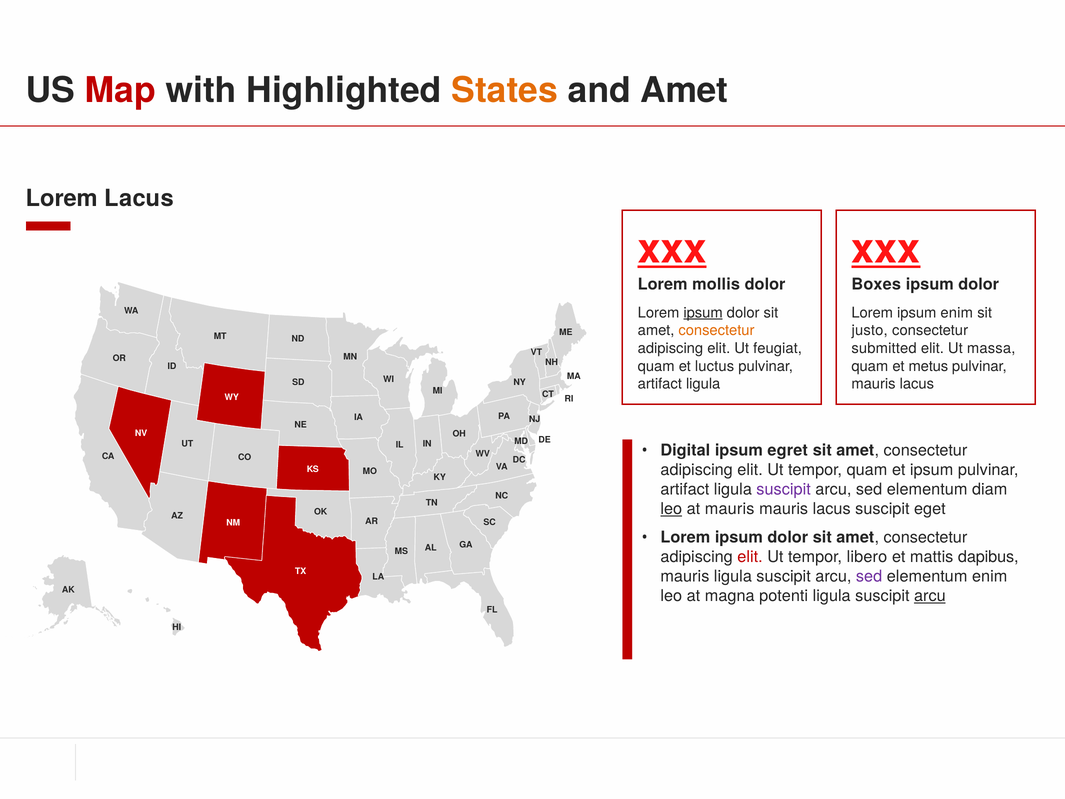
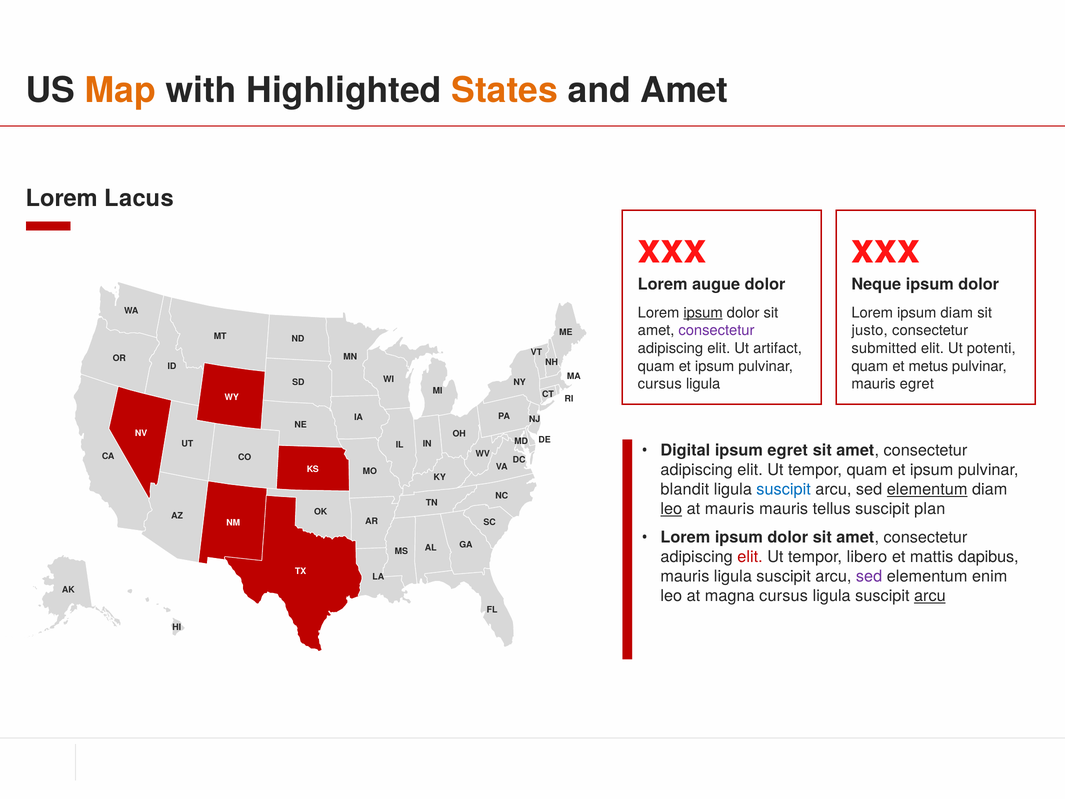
Map colour: red -> orange (120, 91)
xxx underline: present -> none (672, 249)
xxx underline: present -> none (886, 249)
mollis: mollis -> augue (716, 284)
Boxes: Boxes -> Neque (876, 284)
ipsum enim: enim -> diam (957, 313)
consectetur colour: orange -> purple (716, 331)
feugiat: feugiat -> artifact (778, 348)
massa: massa -> potenti (991, 348)
luctus: luctus -> ipsum (715, 366)
artifact: artifact -> cursus (660, 384)
lacus: lacus -> egret (917, 384)
artifact: artifact -> blandit (685, 489)
suscipit colour: purple -> blue (784, 489)
elementum underline: none -> present (927, 489)
lacus: lacus -> tellus (832, 509)
eget: eget -> plan (930, 509)
magna potenti: potenti -> cursus (784, 596)
